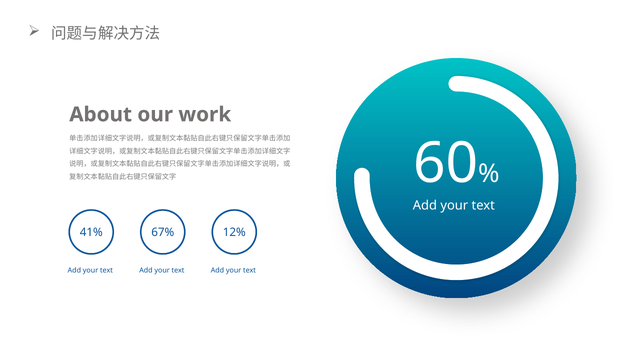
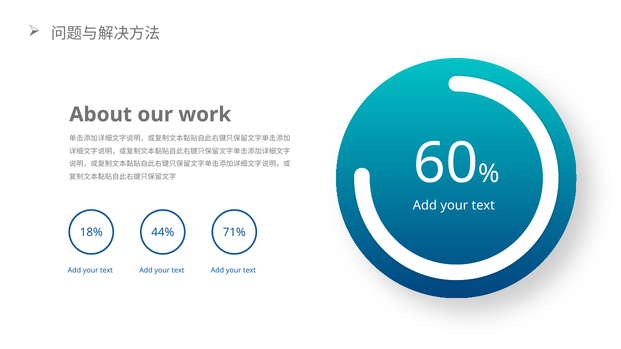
41%: 41% -> 18% (91, 233)
67%: 67% -> 44% (163, 233)
12%: 12% -> 71% (234, 233)
